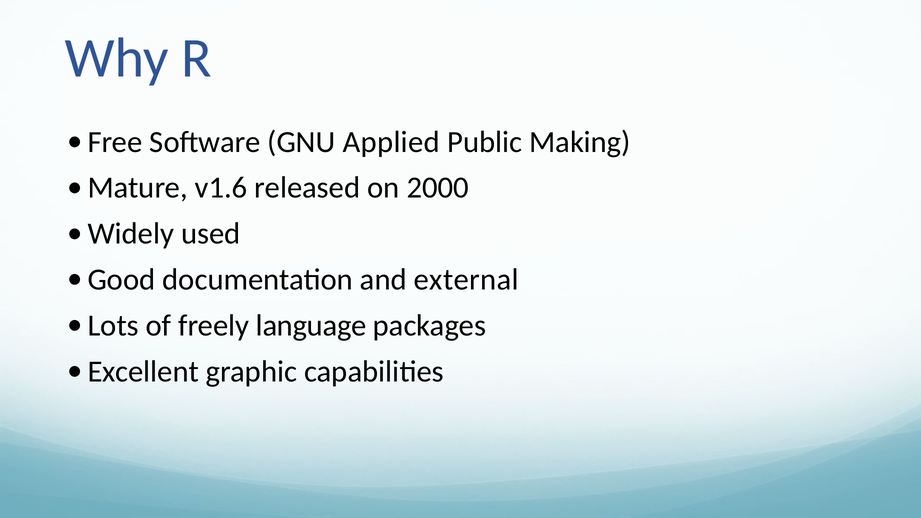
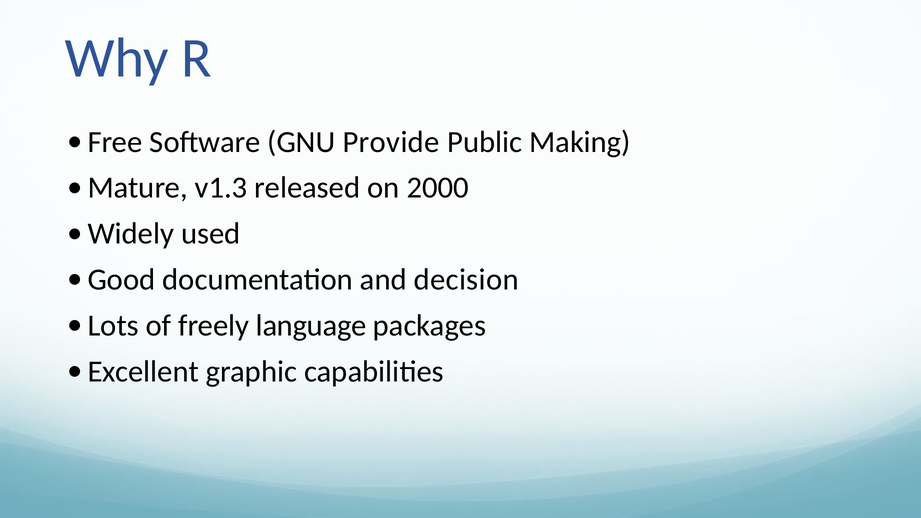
Applied: Applied -> Provide (391, 142)
v1.6: v1.6 -> v1.3 (221, 188)
external: external -> decision (466, 280)
